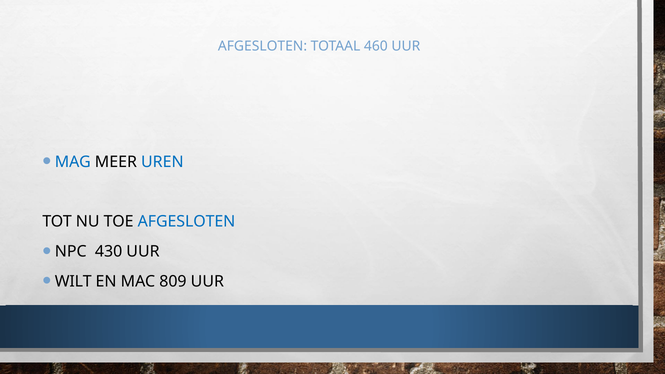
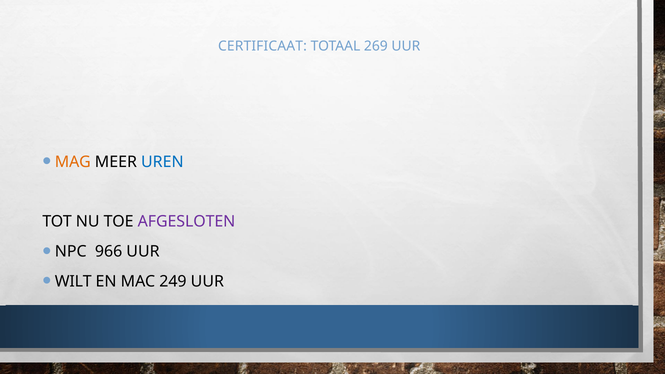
AFGESLOTEN: AFGESLOTEN -> CERTIFICAAT (262, 46)
460: 460 -> 269 (376, 46)
MAG colour: blue -> orange (73, 162)
AFGESLOTEN colour: blue -> purple (187, 222)
430: 430 -> 966 (109, 252)
809: 809 -> 249 (173, 281)
